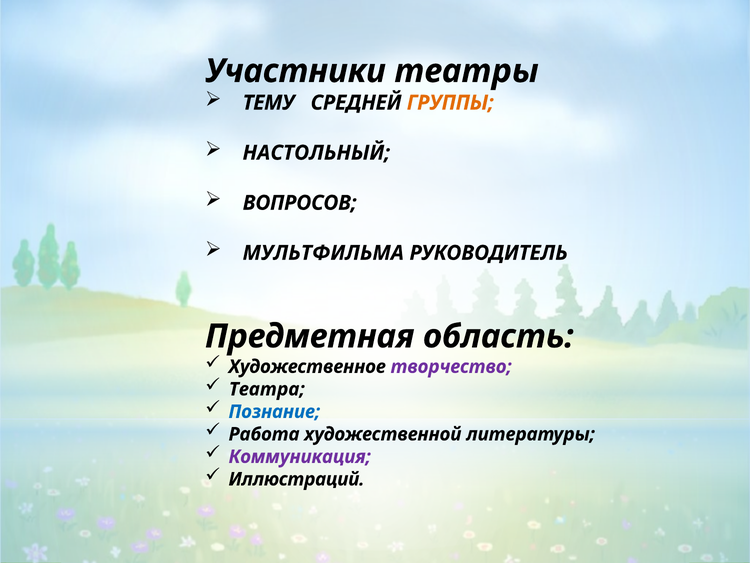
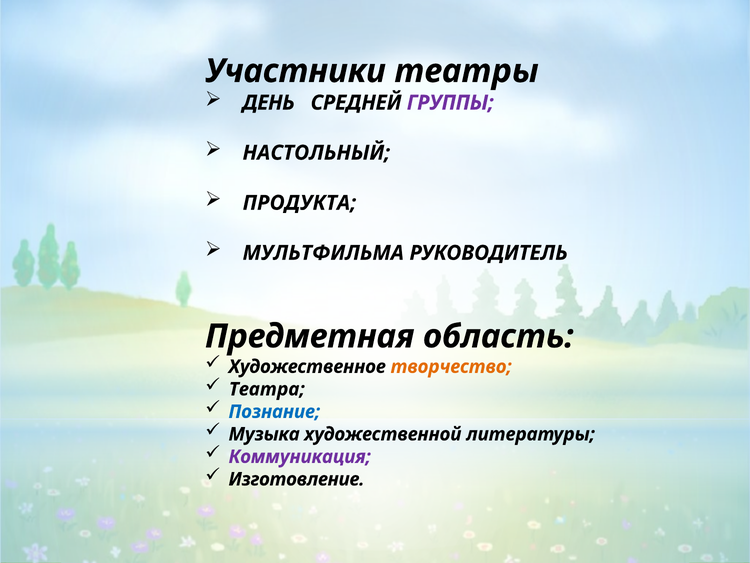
ТЕМУ: ТЕМУ -> ДЕНЬ (269, 103)
ГРУППЫ colour: orange -> purple (450, 103)
ВОПРОСОВ: ВОПРОСОВ -> ПРОДУКТА (300, 203)
творчество colour: purple -> orange (451, 366)
Работа: Работа -> Музыка (264, 434)
Иллюстраций: Иллюстраций -> Изготовление (297, 479)
